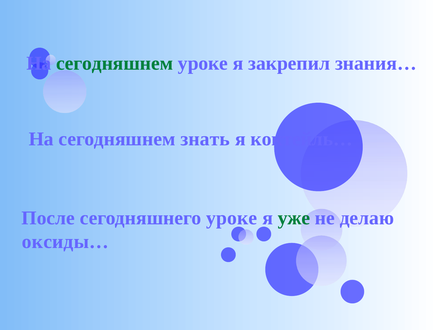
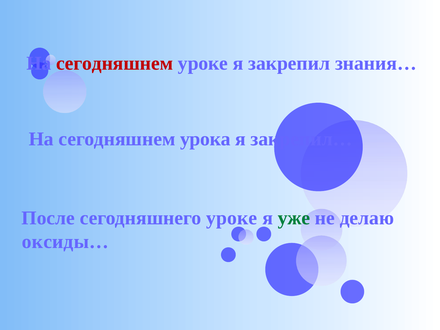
сегодняшнем colour: green -> red (115, 63)
знать: знать -> урока (205, 139)
коктейль…: коктейль… -> закрепил… (301, 139)
